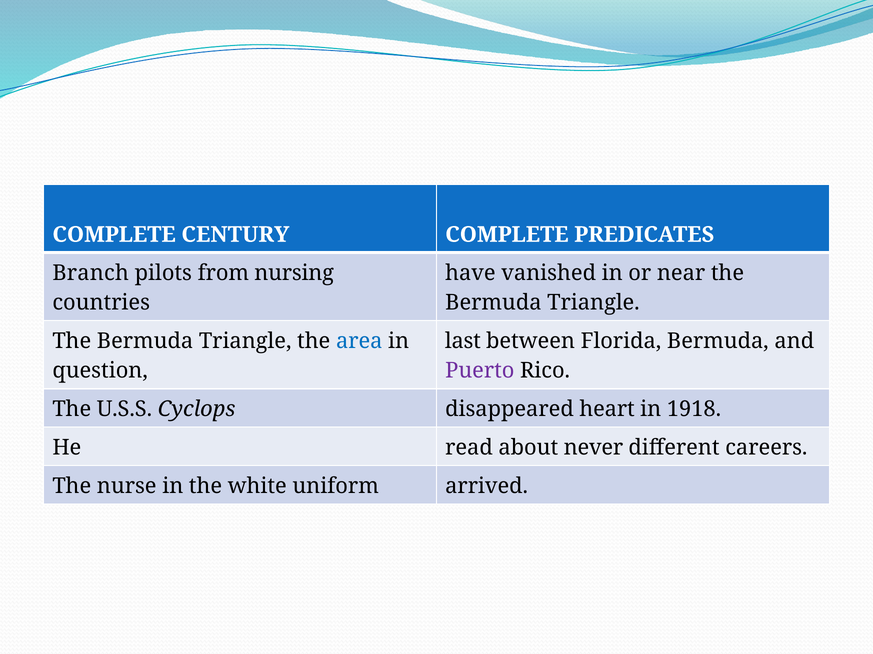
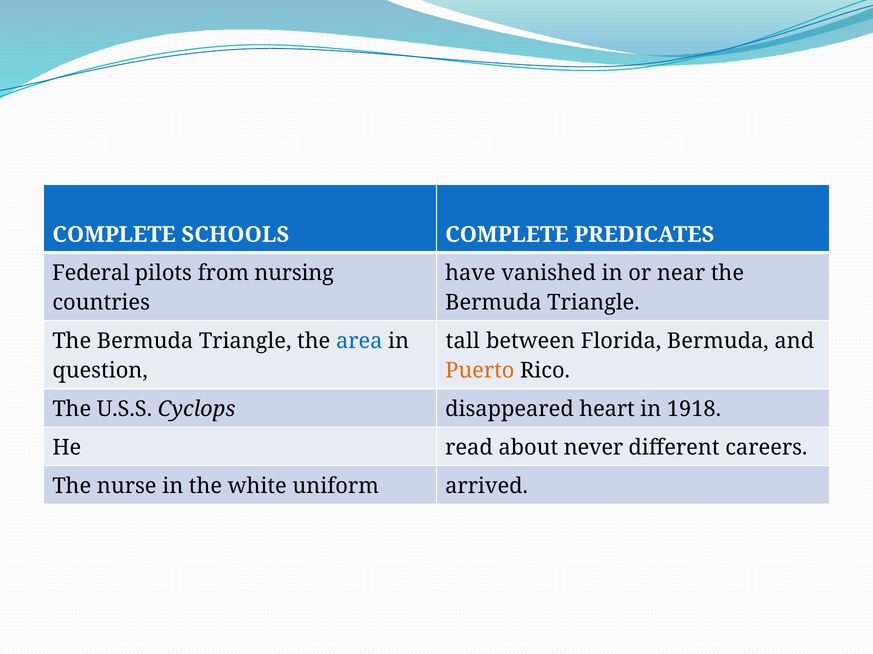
CENTURY: CENTURY -> SCHOOLS (235, 235)
Branch: Branch -> Federal (91, 273)
last: last -> tall (463, 341)
Puerto colour: purple -> orange (480, 371)
